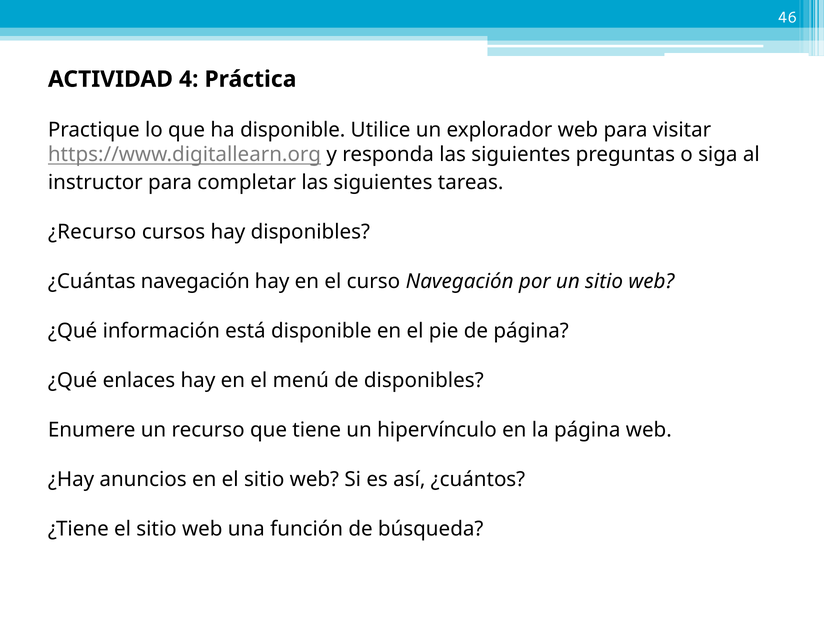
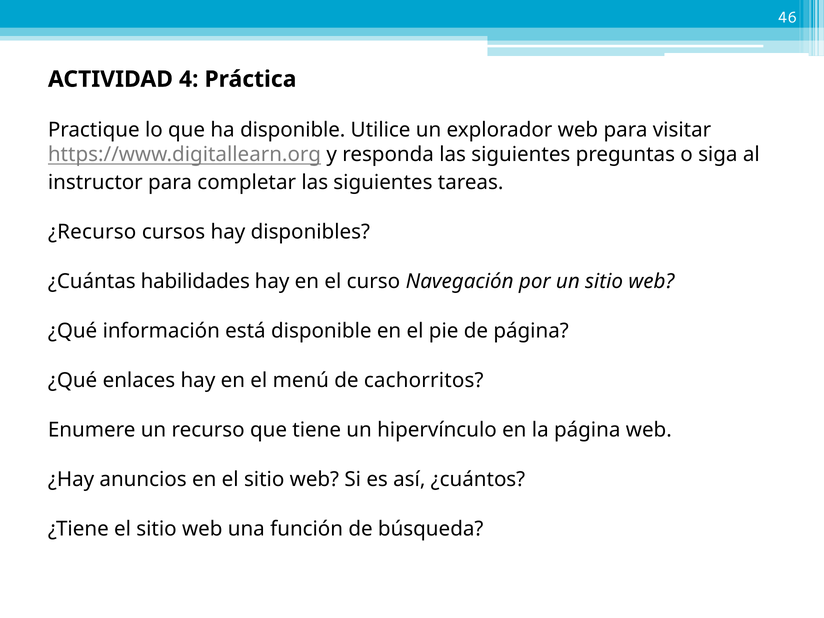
¿Cuántas navegación: navegación -> habilidades (195, 282)
de disponibles: disponibles -> cachorritos (424, 380)
